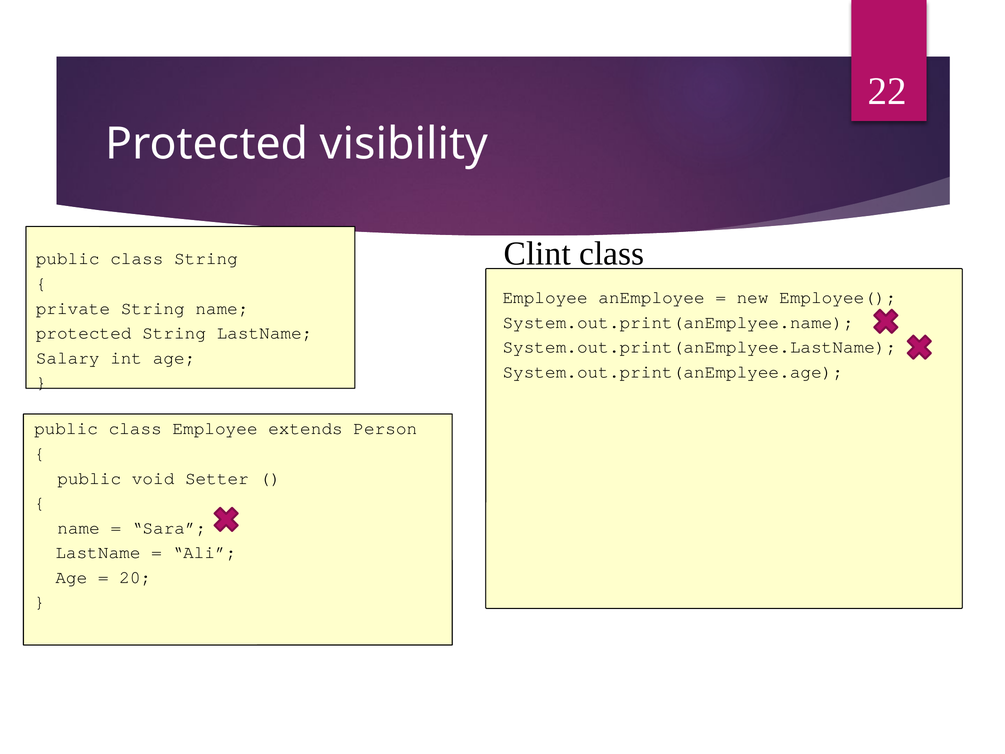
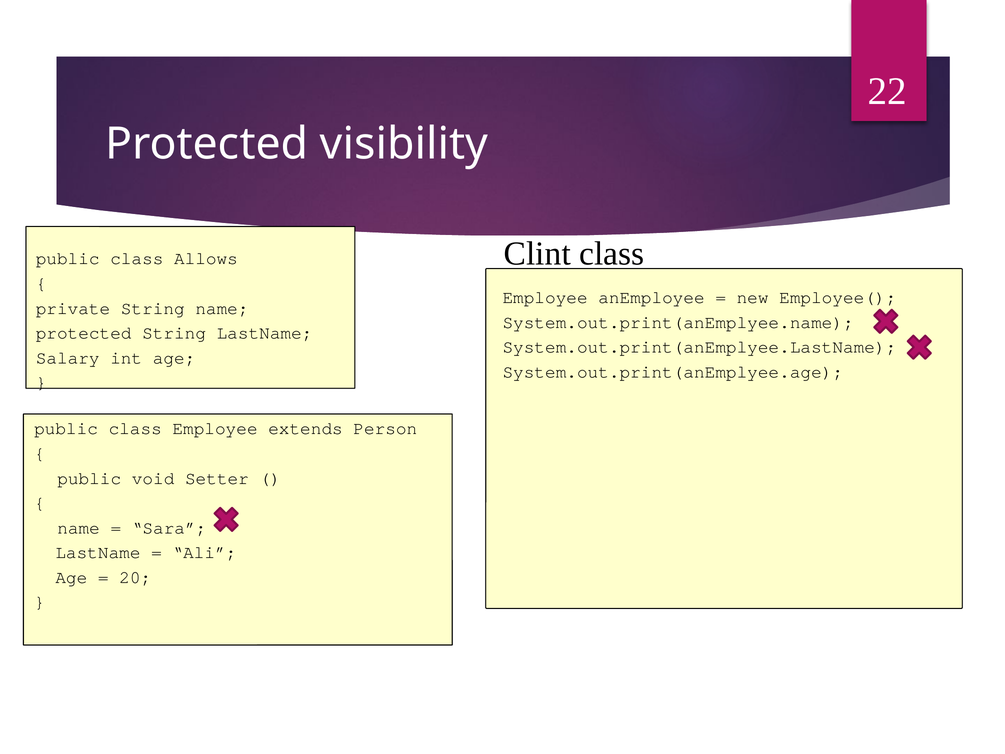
class String: String -> Allows (206, 259)
